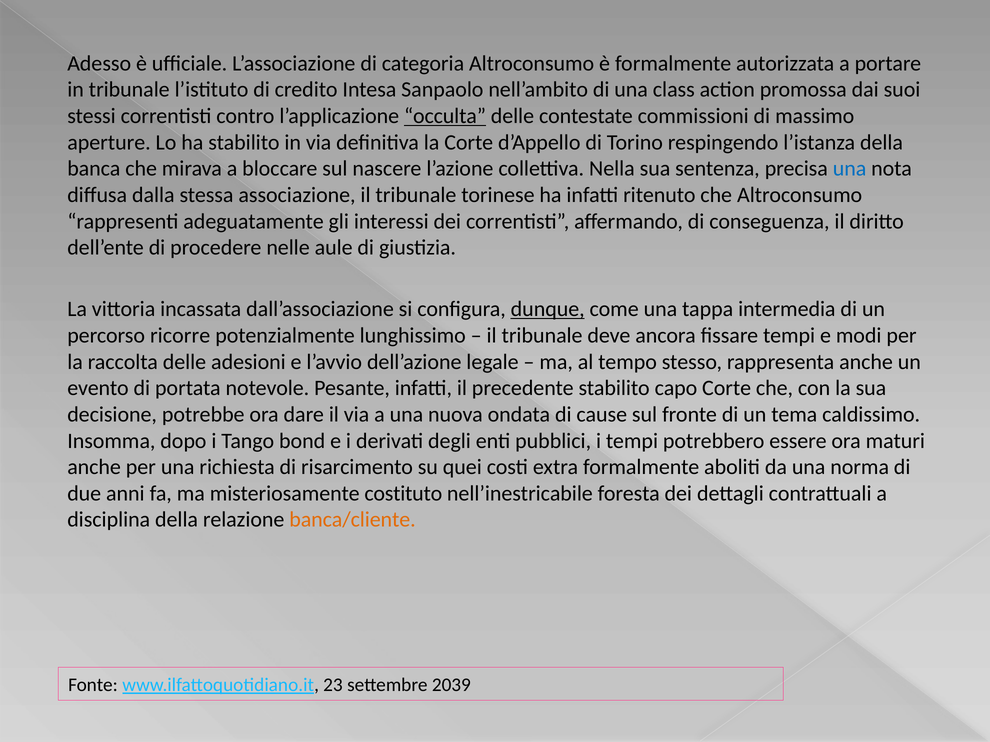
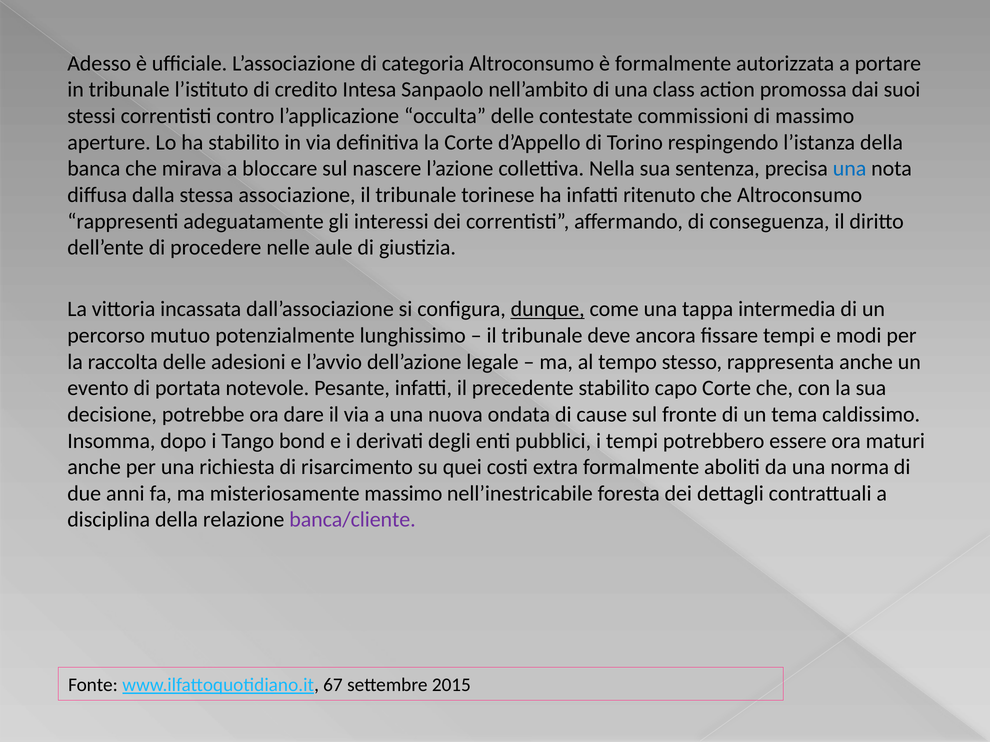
occulta underline: present -> none (445, 116)
ricorre: ricorre -> mutuo (180, 336)
misteriosamente costituto: costituto -> massimo (403, 494)
banca/cliente colour: orange -> purple (352, 520)
23: 23 -> 67 (333, 685)
2039: 2039 -> 2015 (451, 685)
